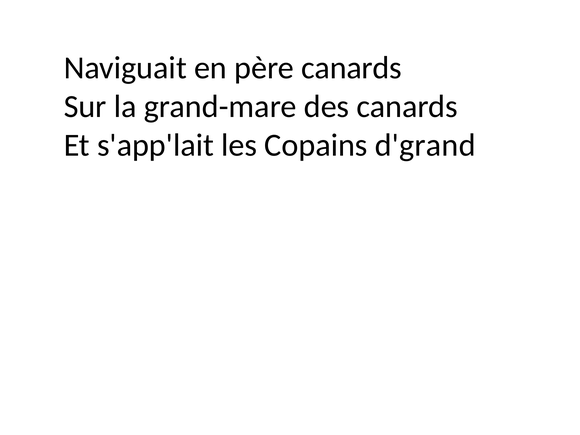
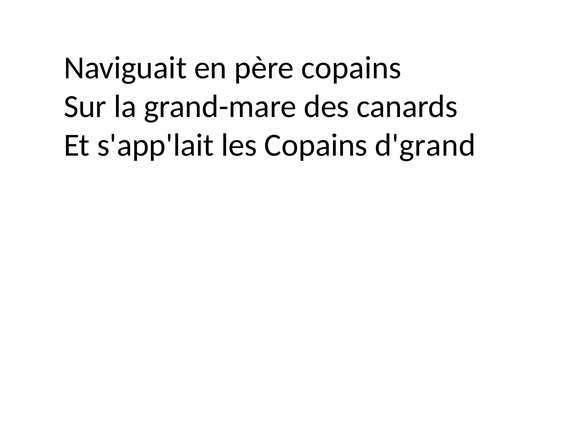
père canards: canards -> copains (351, 68)
